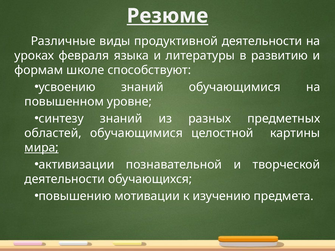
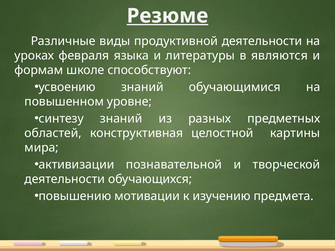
развитию: развитию -> являются (279, 56)
областей обучающимися: обучающимися -> конструктивная (137, 133)
мира underline: present -> none (42, 148)
